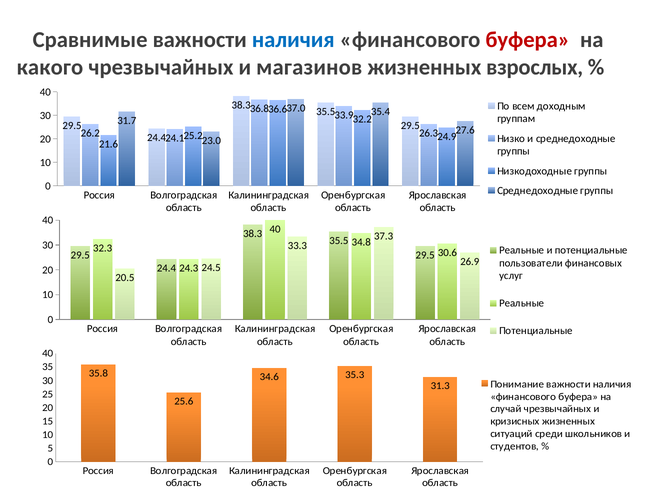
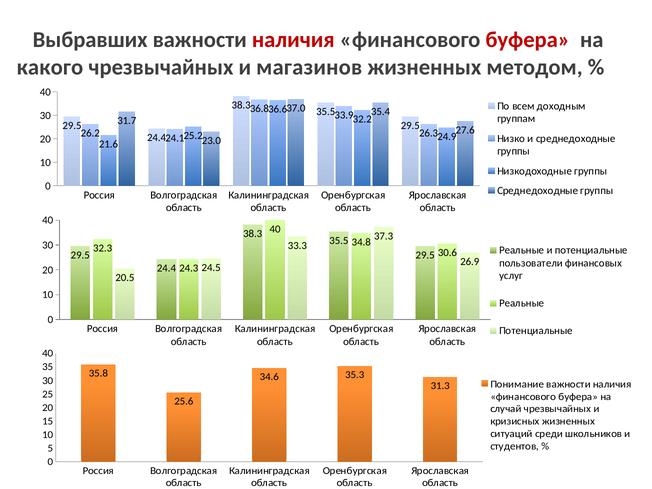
Сравнимые: Сравнимые -> Выбравших (90, 40)
наличия colour: blue -> red (293, 40)
взрослых: взрослых -> методом (535, 67)
